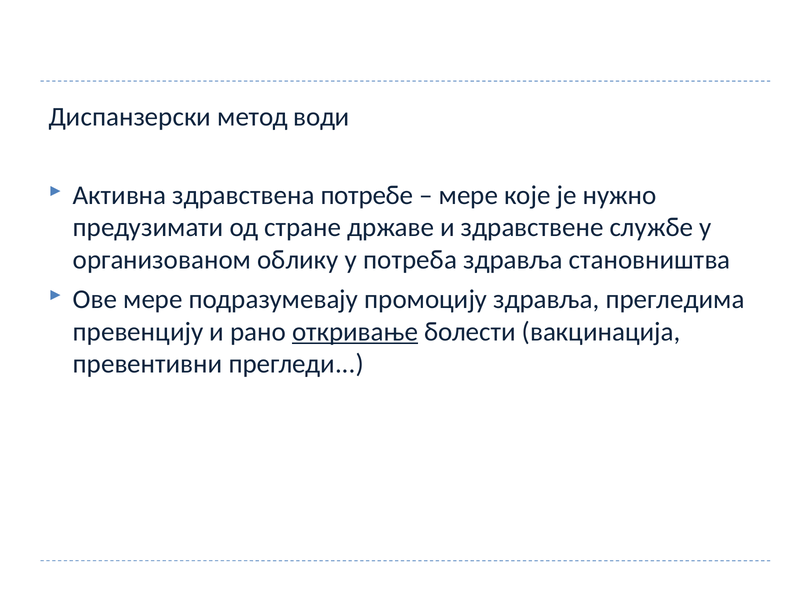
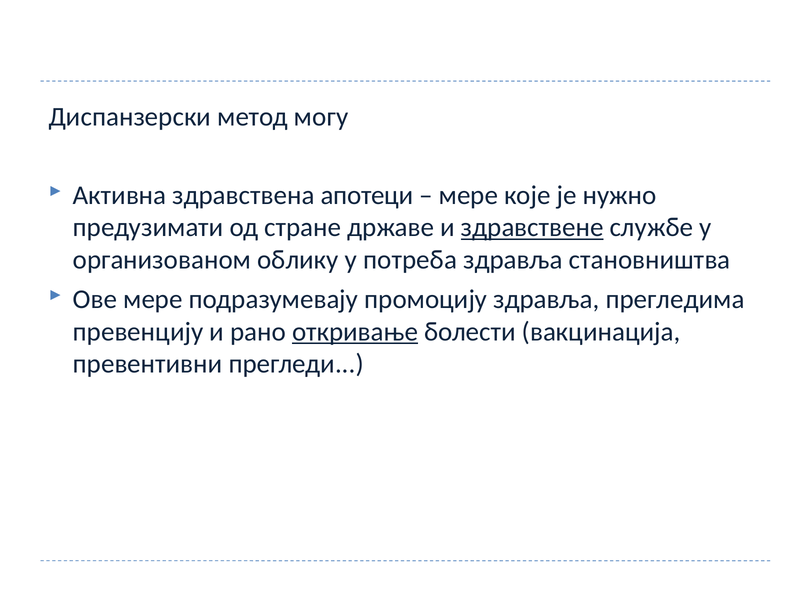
води: води -> могу (321, 117)
потребе: потребе -> апотеци (367, 195)
здравствене underline: none -> present (532, 228)
